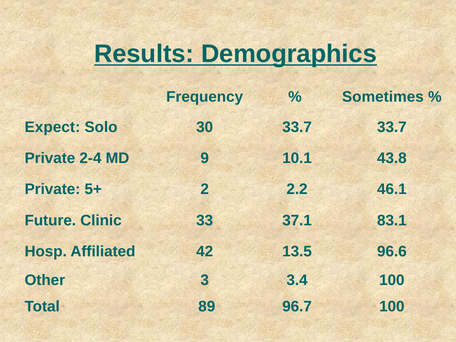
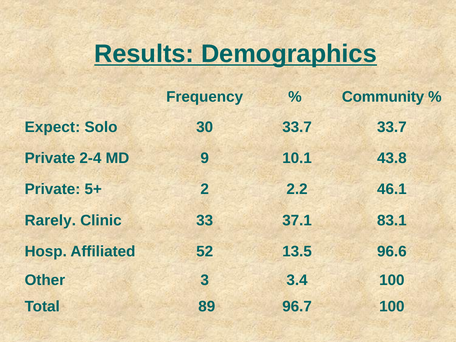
Sometimes: Sometimes -> Community (383, 97)
Future: Future -> Rarely (50, 220)
42: 42 -> 52 (205, 251)
